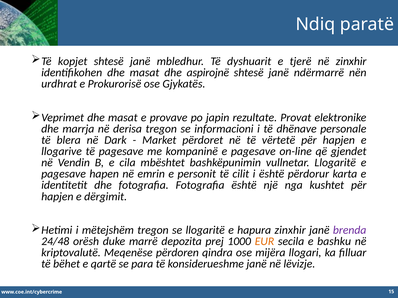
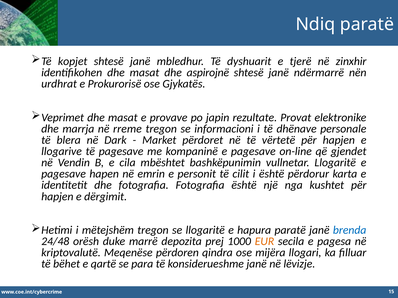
derisa: derisa -> rreme (127, 129)
hapura zinxhir: zinxhir -> paratë (290, 231)
brenda colour: purple -> blue (350, 231)
bashku: bashku -> pagesa (334, 242)
